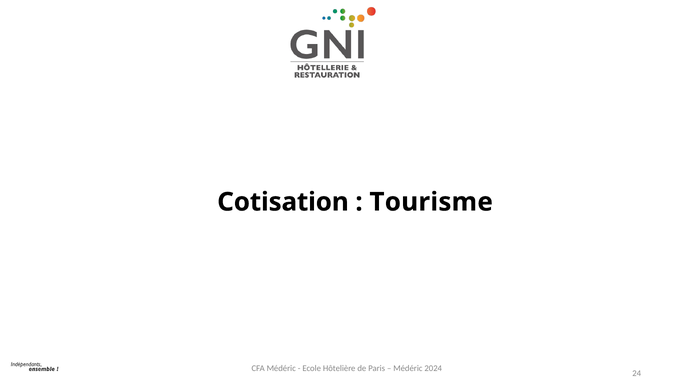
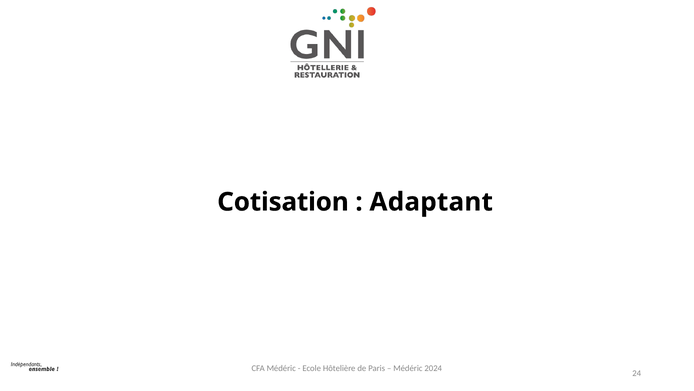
Tourisme: Tourisme -> Adaptant (431, 202)
